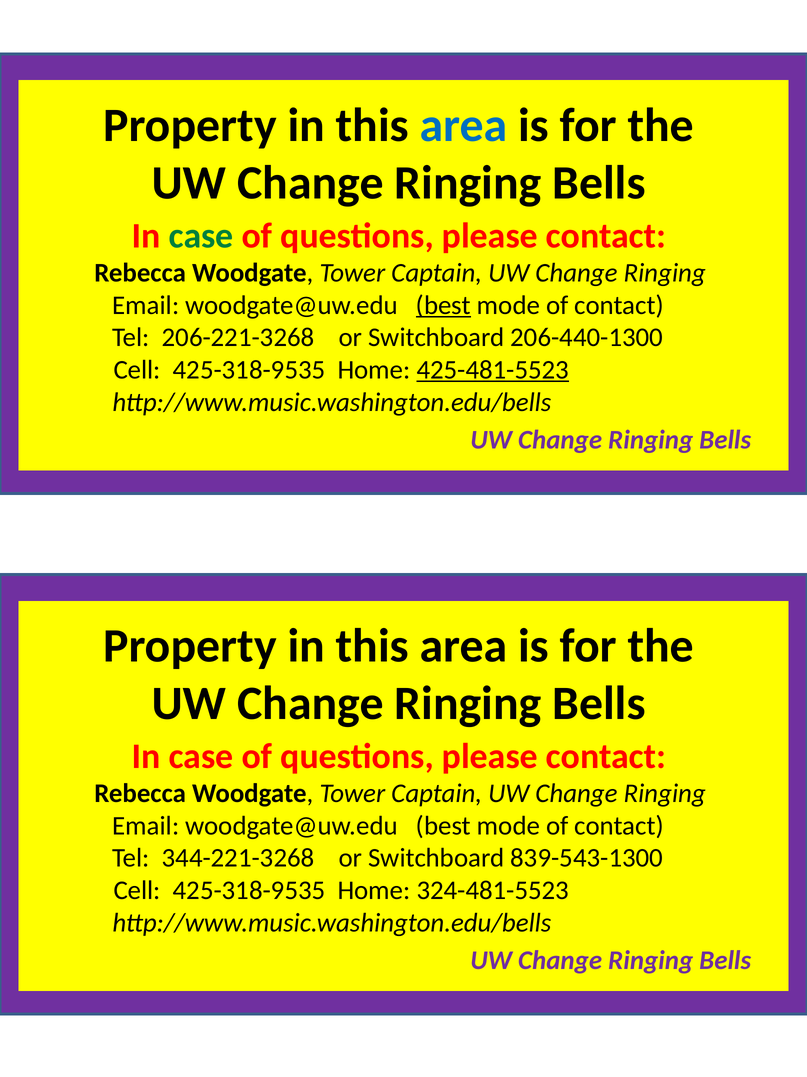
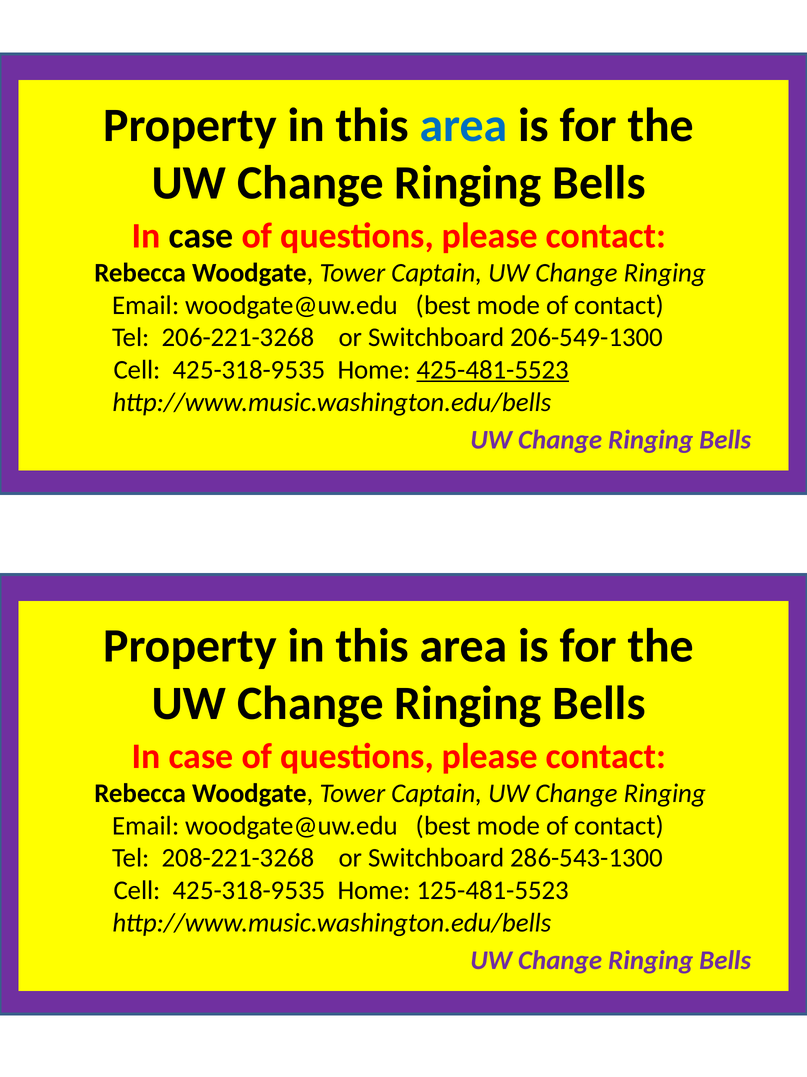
case colour: green -> black (201, 236)
best underline: present -> none (443, 305)
206-440-1300: 206-440-1300 -> 206-549-1300 (587, 337)
344-221-3268: 344-221-3268 -> 208-221-3268 (238, 857)
839-543-1300: 839-543-1300 -> 286-543-1300 (587, 857)
324-481-5523: 324-481-5523 -> 125-481-5523 (493, 890)
